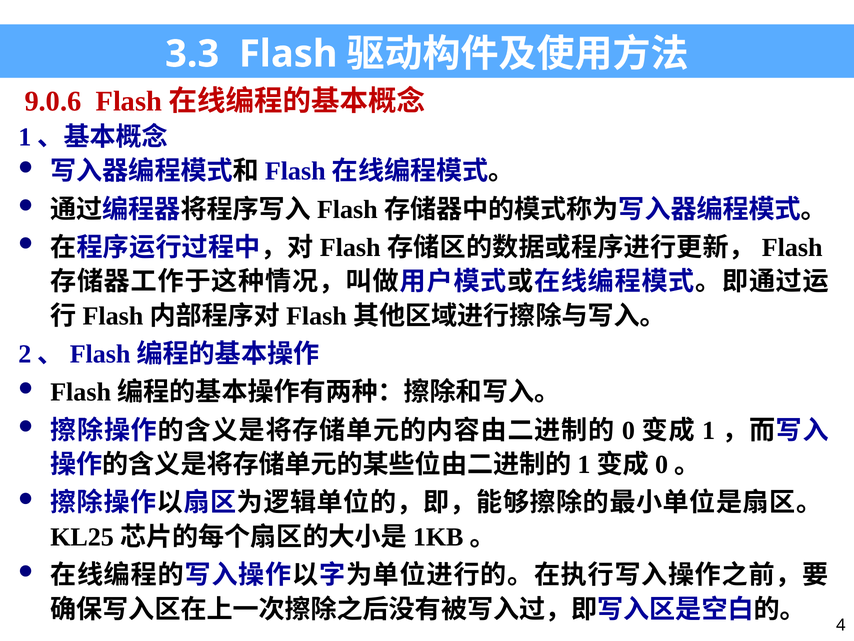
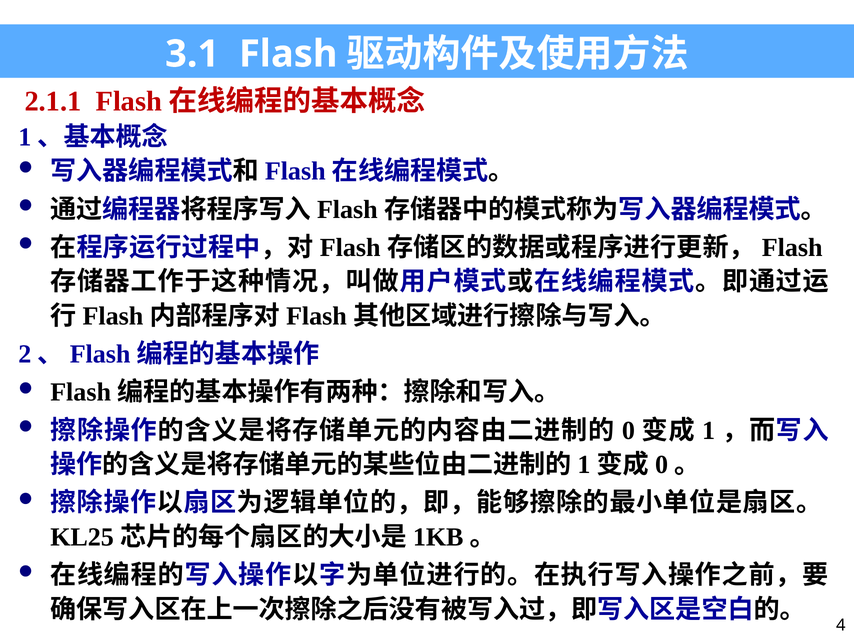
3.3: 3.3 -> 3.1 (192, 54)
9.0.6: 9.0.6 -> 2.1.1 (53, 101)
